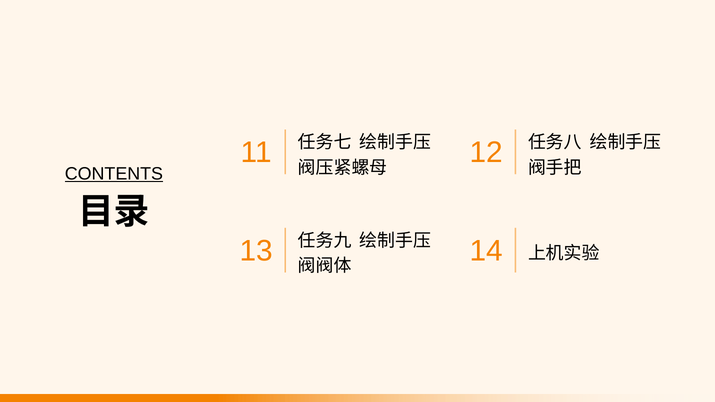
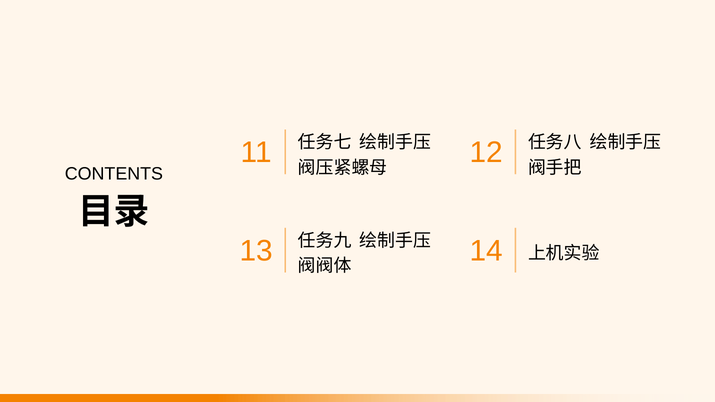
CONTENTS underline: present -> none (114, 174)
